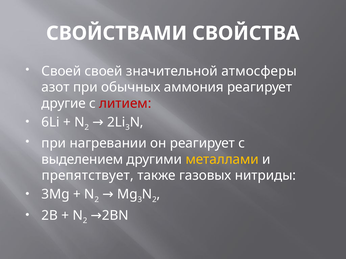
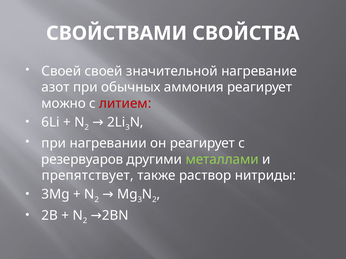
атмосферы: атмосферы -> нагревание (259, 71)
другие: другие -> можно (64, 104)
выделением: выделением -> резервуаров (82, 160)
металлами colour: yellow -> light green (222, 160)
газовых: газовых -> раствор (205, 176)
